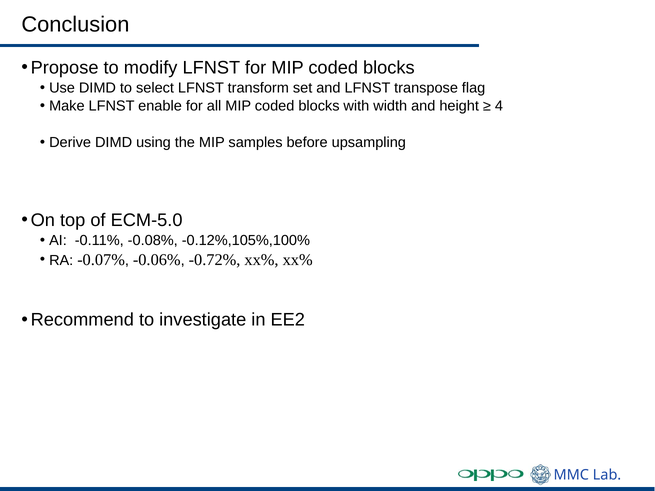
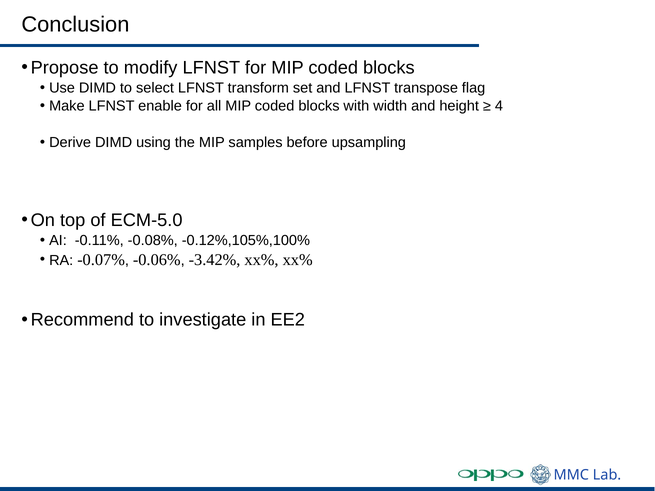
-0.72%: -0.72% -> -3.42% (215, 260)
